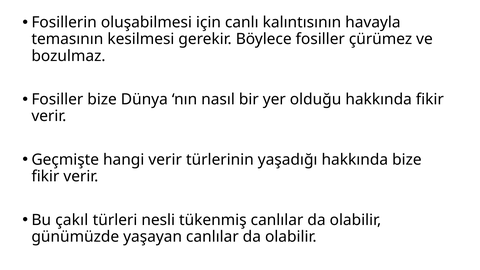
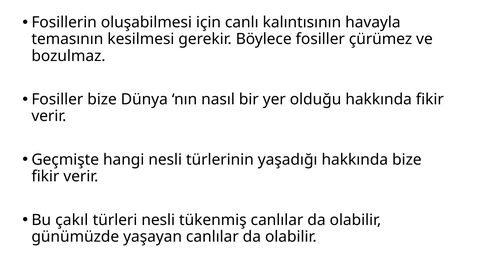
hangi verir: verir -> nesli (165, 160)
